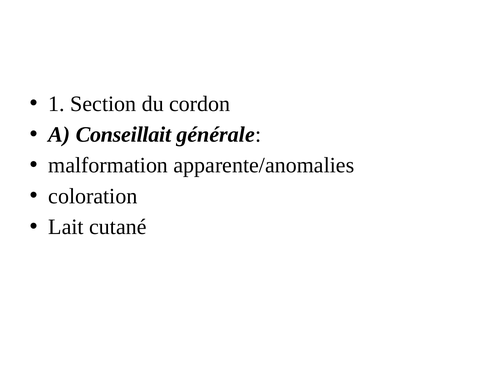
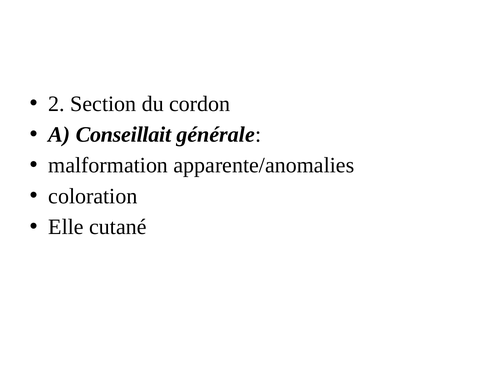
1: 1 -> 2 (57, 104)
Lait: Lait -> Elle (66, 227)
